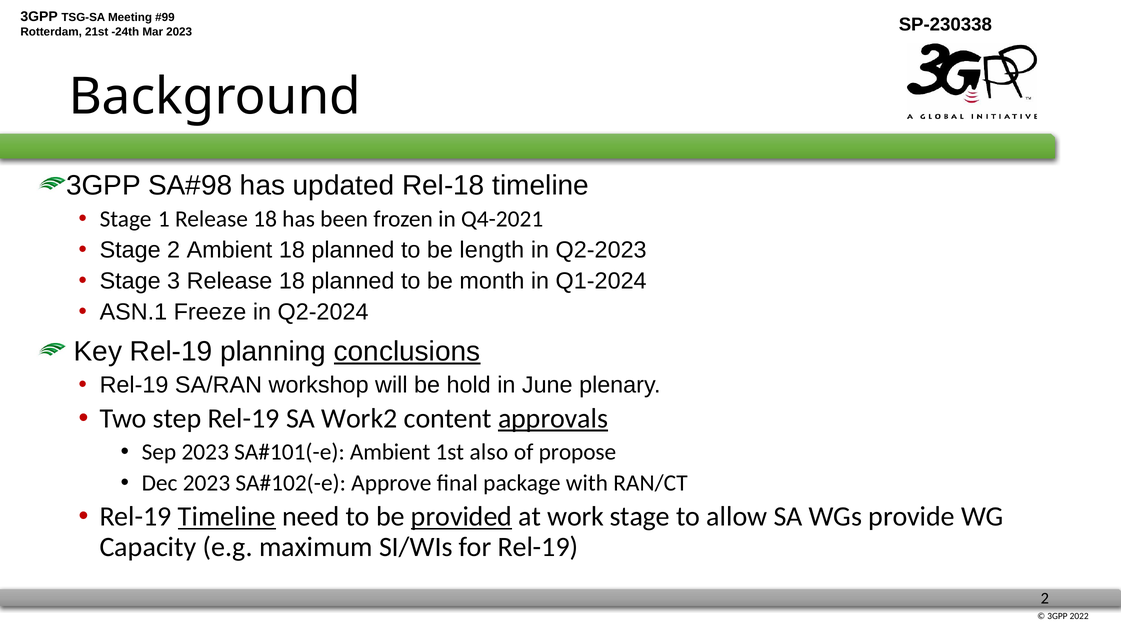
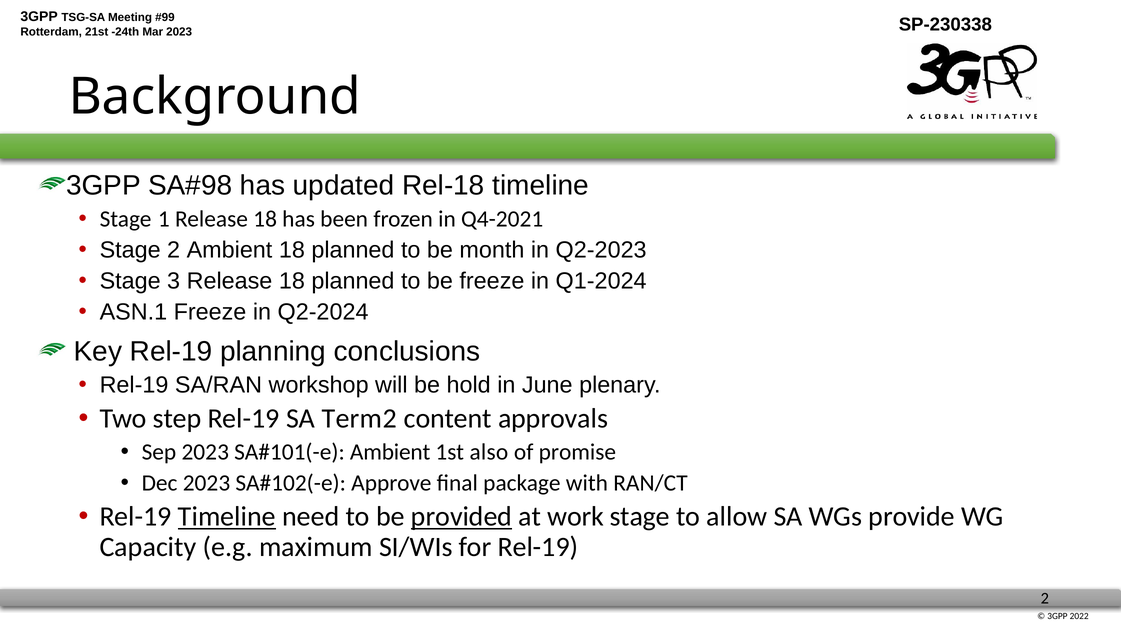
length: length -> month (492, 250)
be month: month -> freeze (492, 281)
conclusions underline: present -> none (407, 352)
Work2: Work2 -> Term2 (359, 419)
approvals underline: present -> none (553, 419)
propose: propose -> promise (577, 452)
